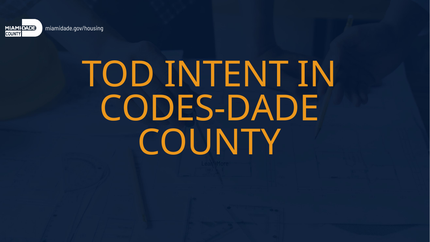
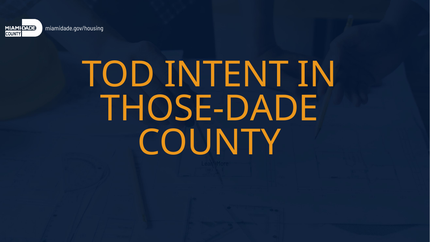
CODES-DADE: CODES-DADE -> THOSE-DADE (209, 109)
